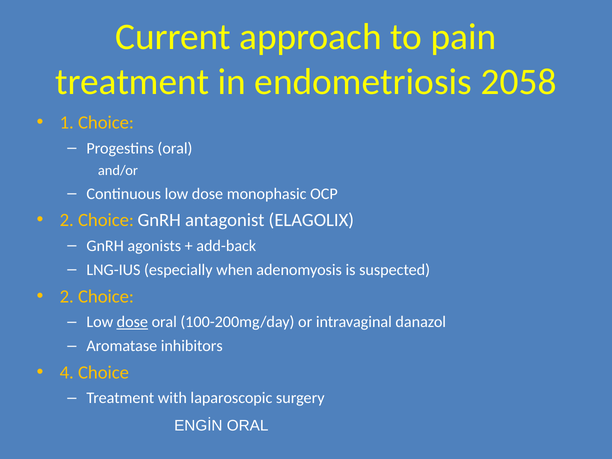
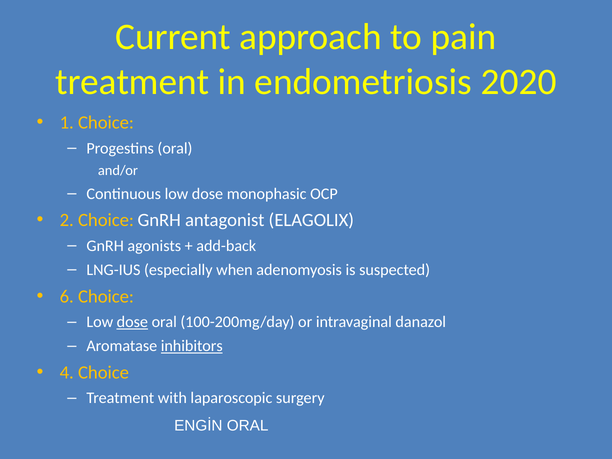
2058: 2058 -> 2020 (519, 82)
2: 2 -> 6 (67, 296)
inhibitors underline: none -> present (192, 346)
